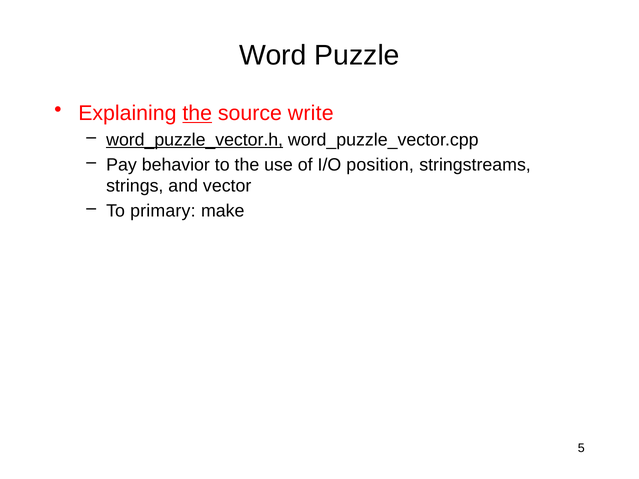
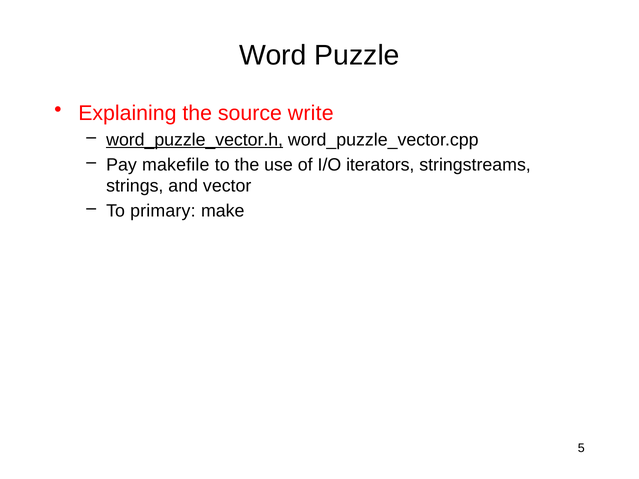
the underline: present -> none (197, 113)
behavior: behavior -> makefile (176, 165)
position: position -> iterators (380, 165)
